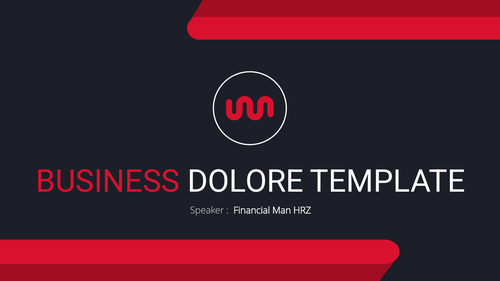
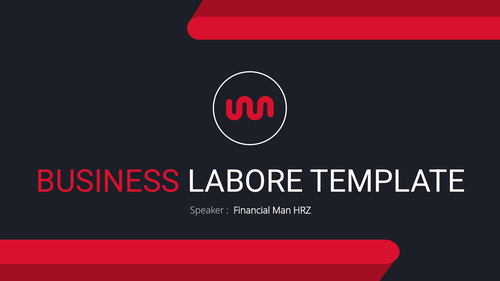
DOLORE: DOLORE -> LABORE (245, 182)
